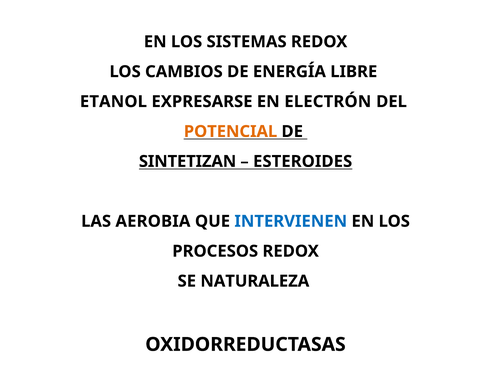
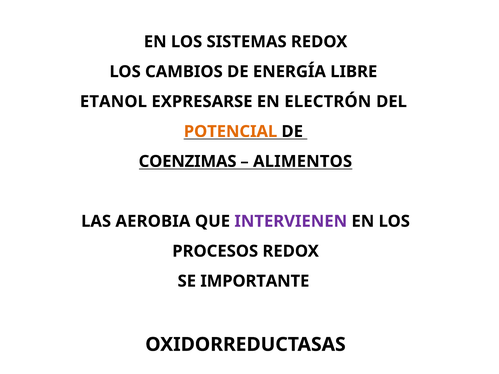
SINTETIZAN: SINTETIZAN -> COENZIMAS (188, 162)
ESTEROIDES: ESTEROIDES -> ALIMENTOS (303, 162)
INTERVIENEN colour: blue -> purple (291, 221)
NATURALEZA: NATURALEZA -> IMPORTANTE (255, 281)
